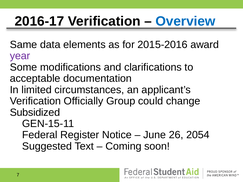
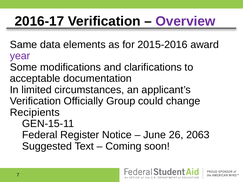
Overview colour: blue -> purple (185, 21)
Subsidized: Subsidized -> Recipients (35, 113)
2054: 2054 -> 2063 (198, 135)
